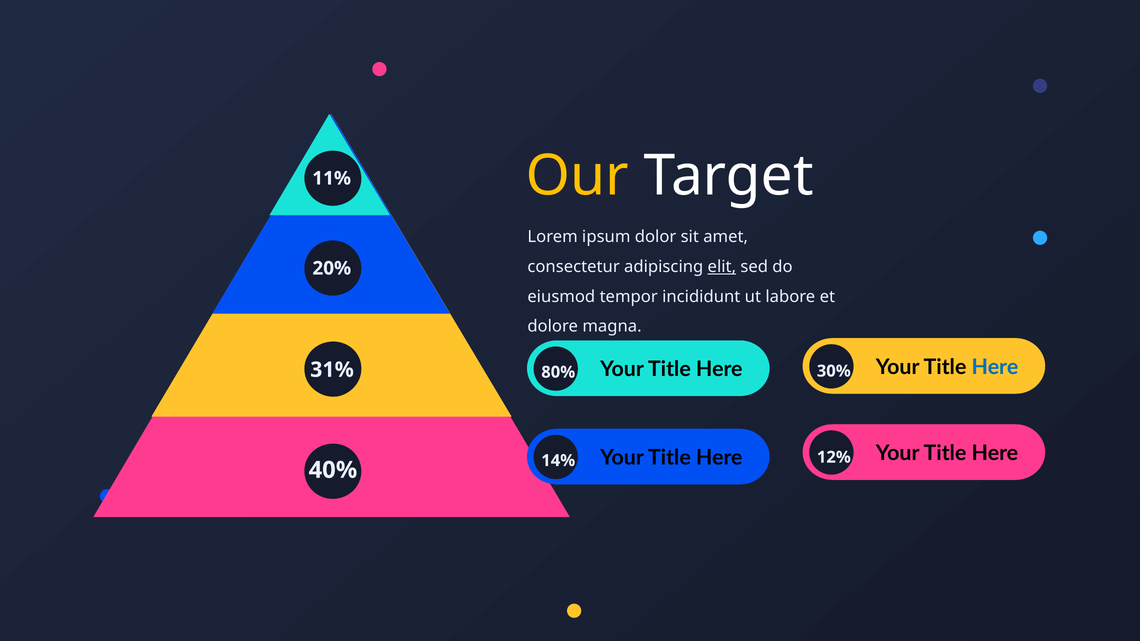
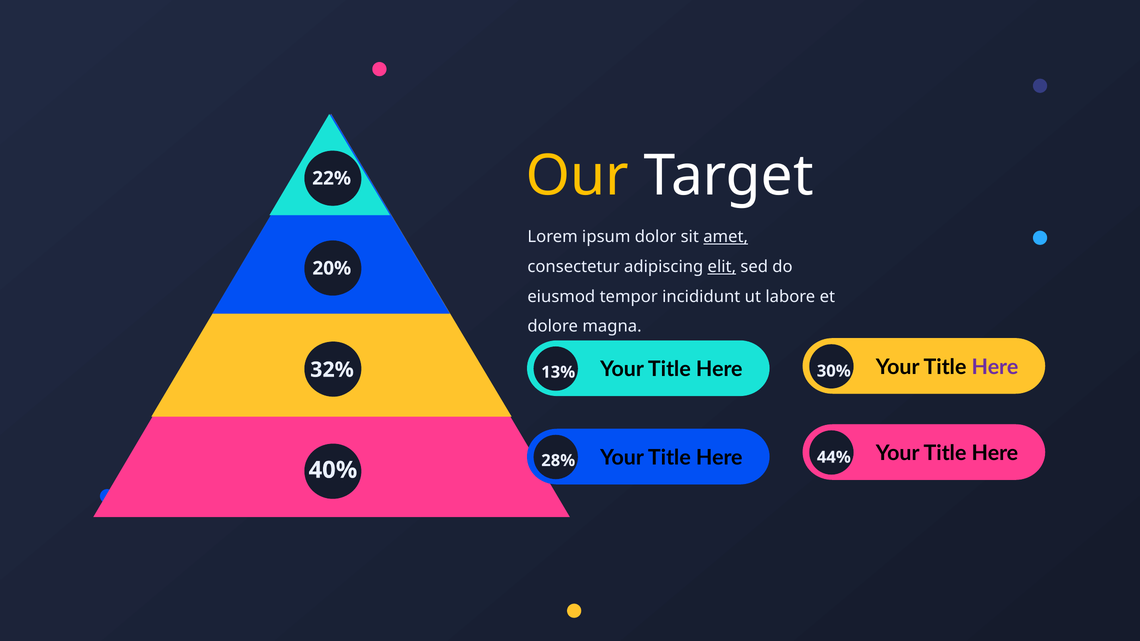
11%: 11% -> 22% (332, 178)
amet underline: none -> present (726, 237)
Here colour: blue -> purple (995, 367)
31%: 31% -> 32% (332, 370)
80%: 80% -> 13% (558, 372)
12%: 12% -> 44% (834, 457)
14%: 14% -> 28% (558, 461)
